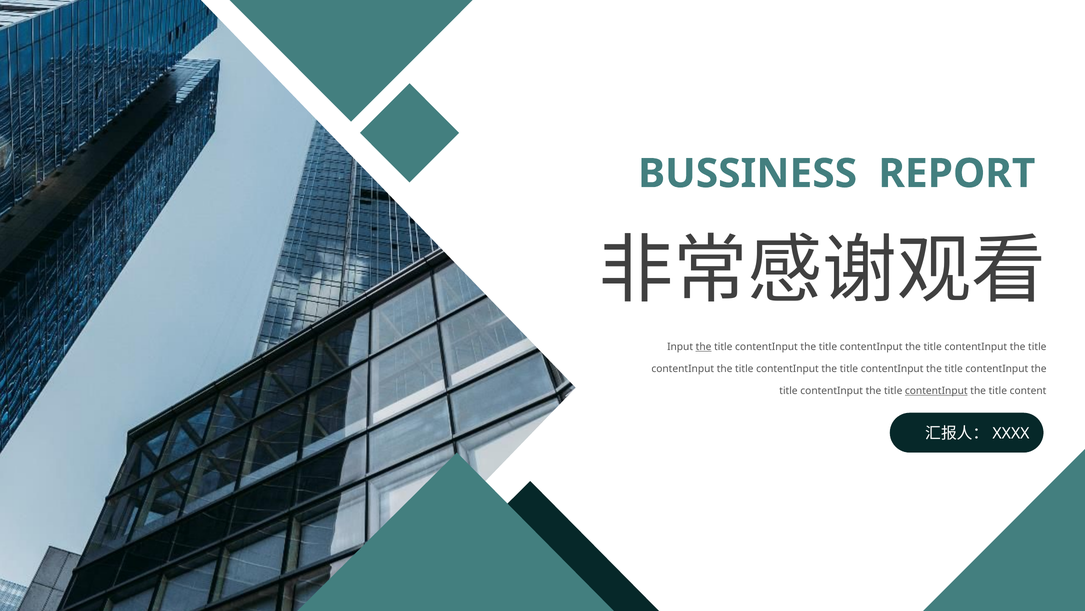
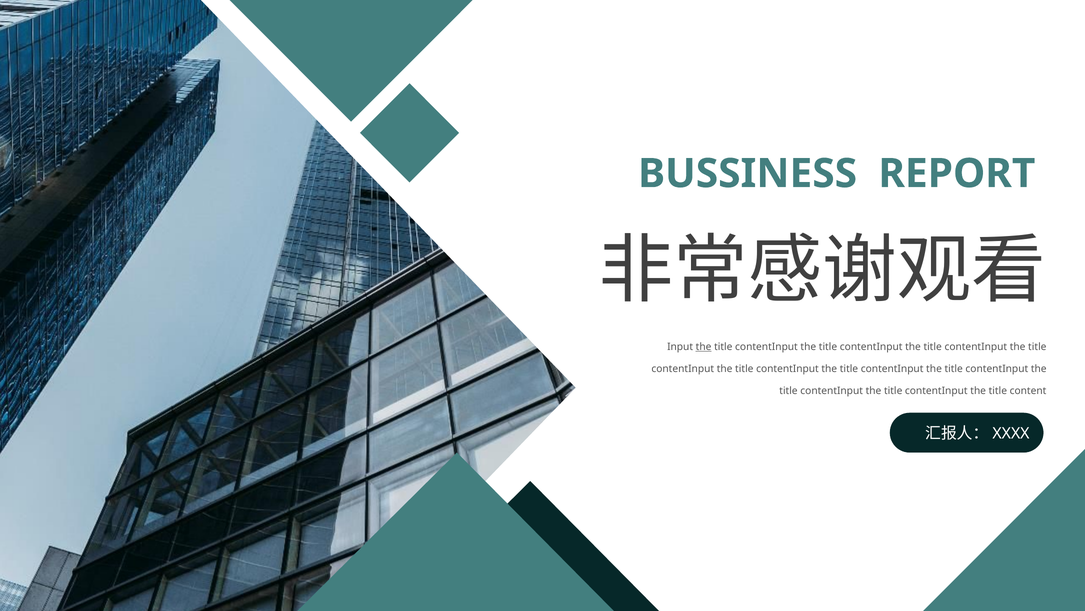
contentInput underline: present -> none (936, 391)
